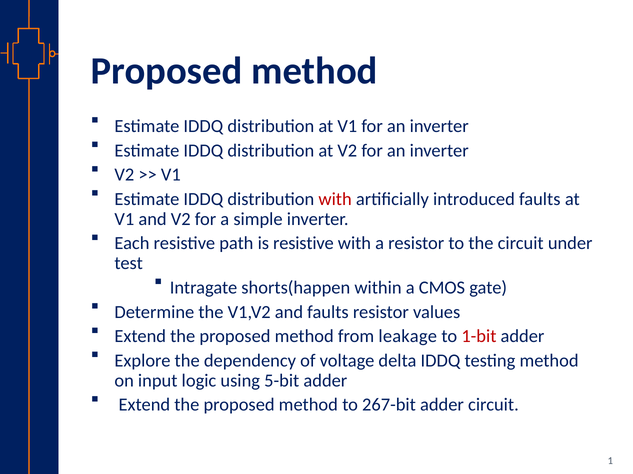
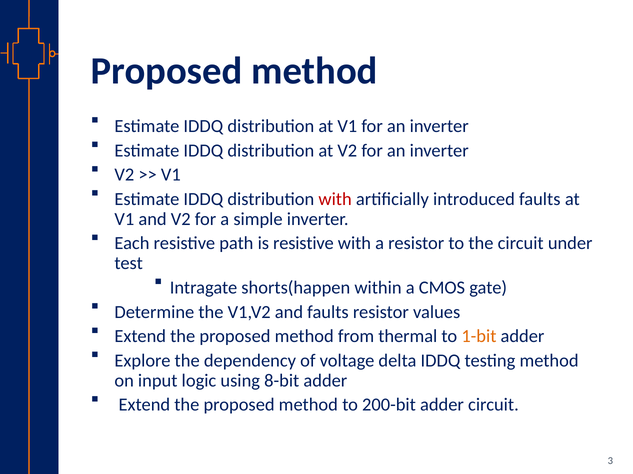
leakage: leakage -> thermal (408, 337)
1-bit colour: red -> orange (479, 337)
5-bit: 5-bit -> 8-bit (282, 381)
267-bit: 267-bit -> 200-bit (389, 405)
1: 1 -> 3 (610, 462)
